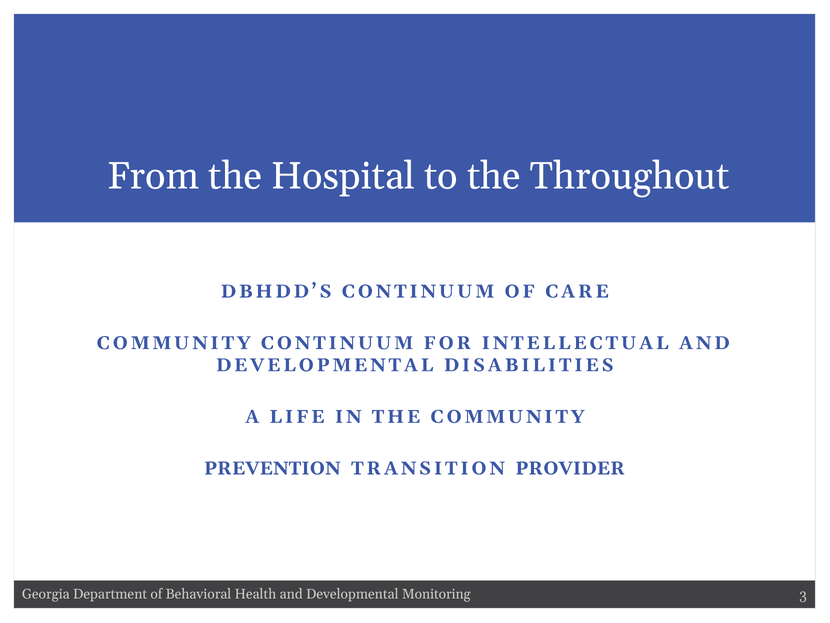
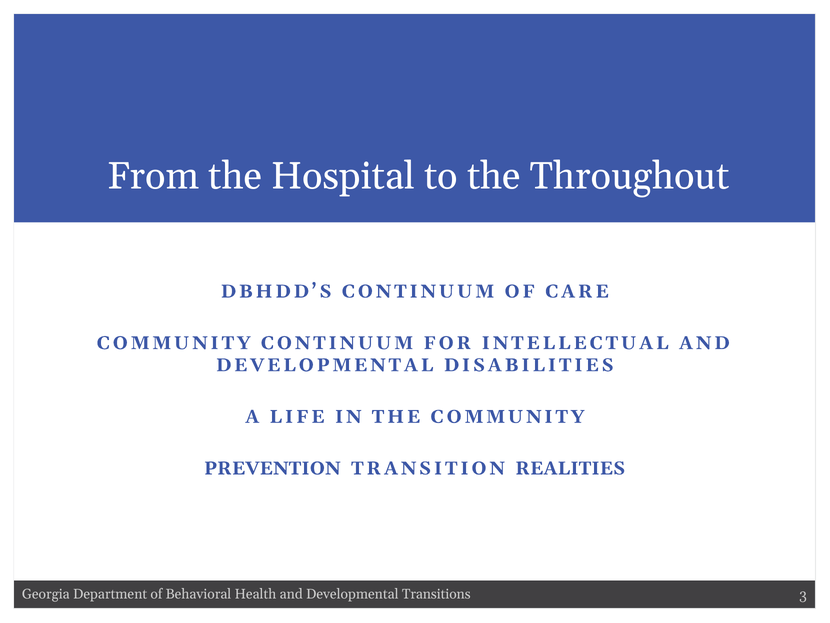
PROVIDER: PROVIDER -> REALITIES (570, 468)
Monitoring: Monitoring -> Transitions (436, 593)
